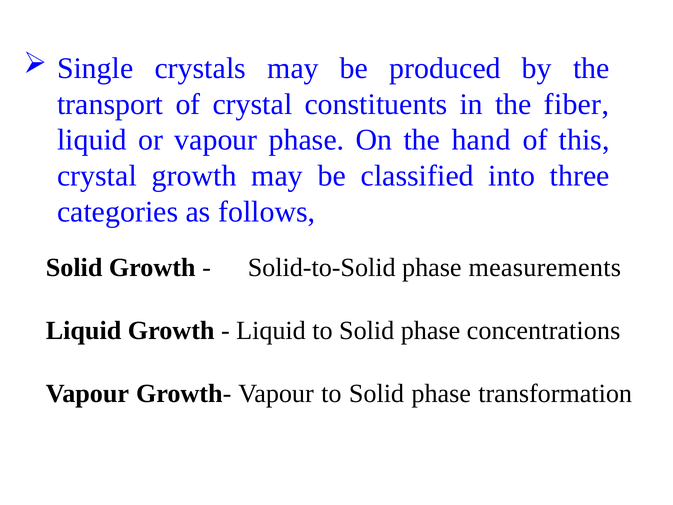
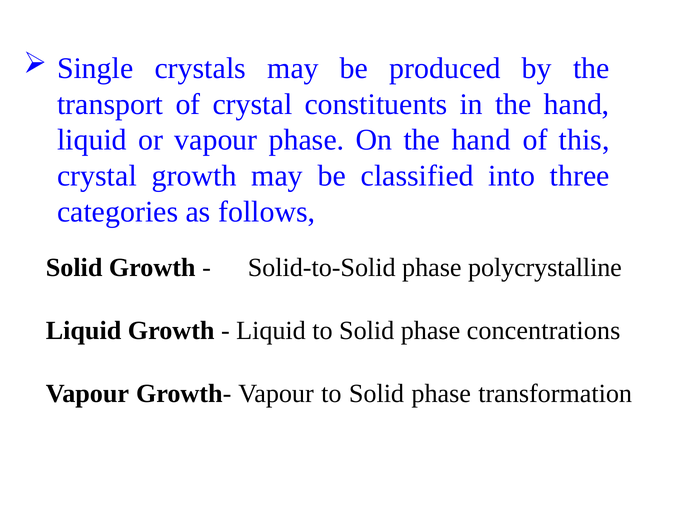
in the fiber: fiber -> hand (577, 104)
measurements: measurements -> polycrystalline (545, 268)
